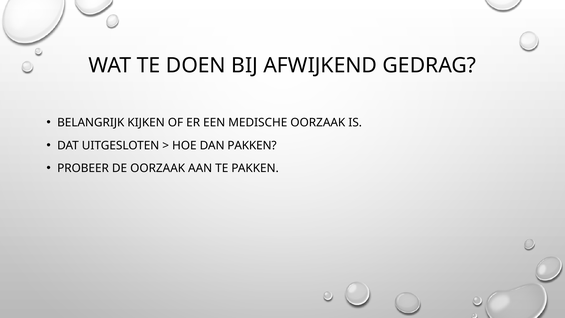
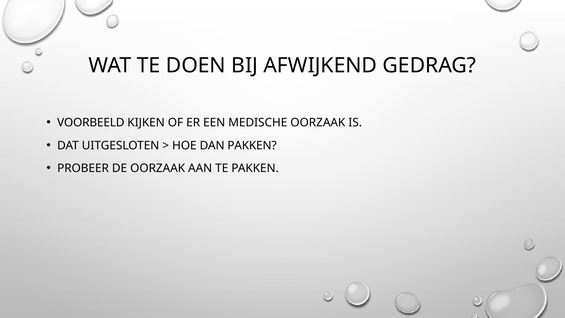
BELANGRIJK: BELANGRIJK -> VOORBEELD (91, 123)
